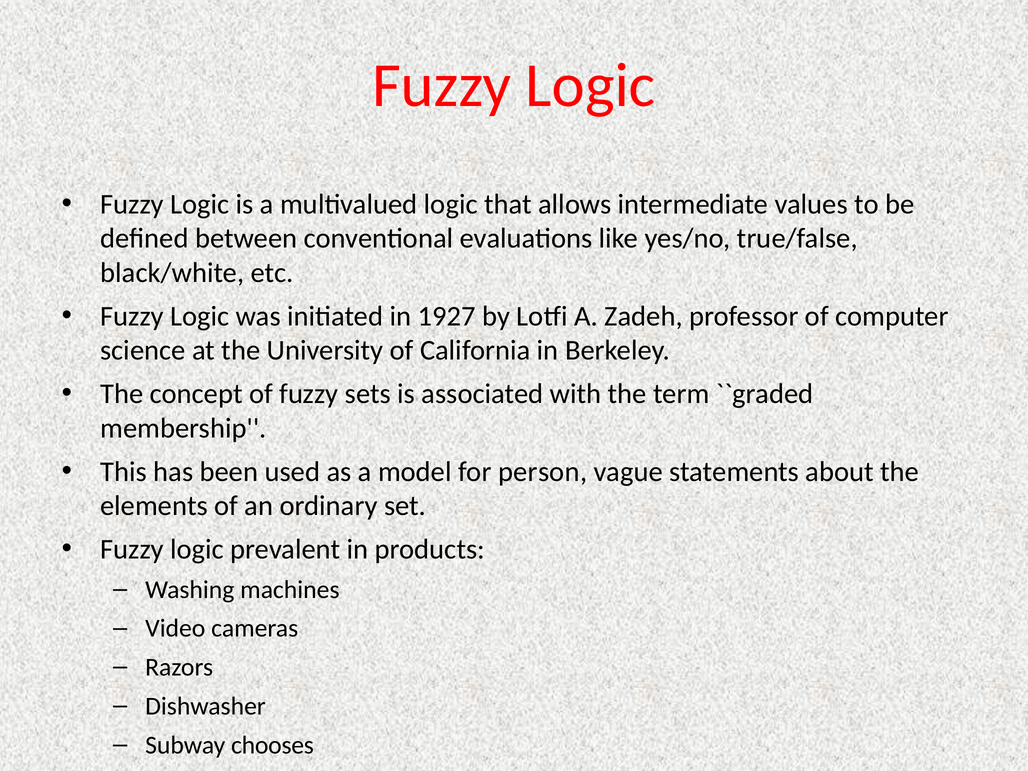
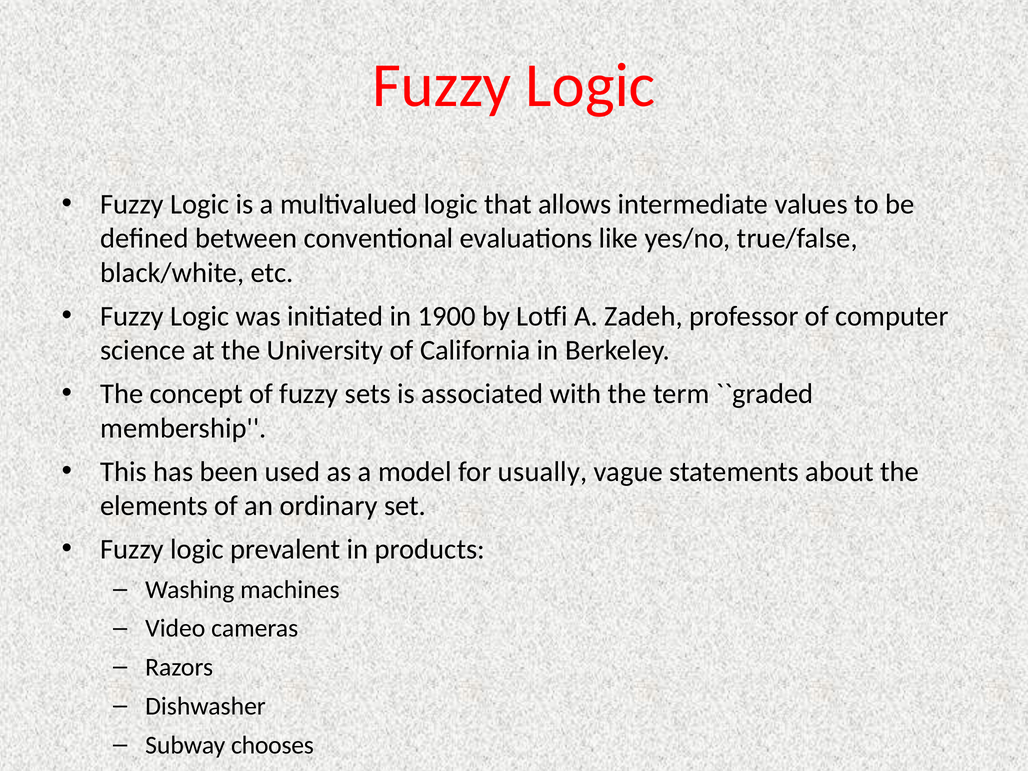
1927: 1927 -> 1900 (447, 316)
person: person -> usually (543, 472)
